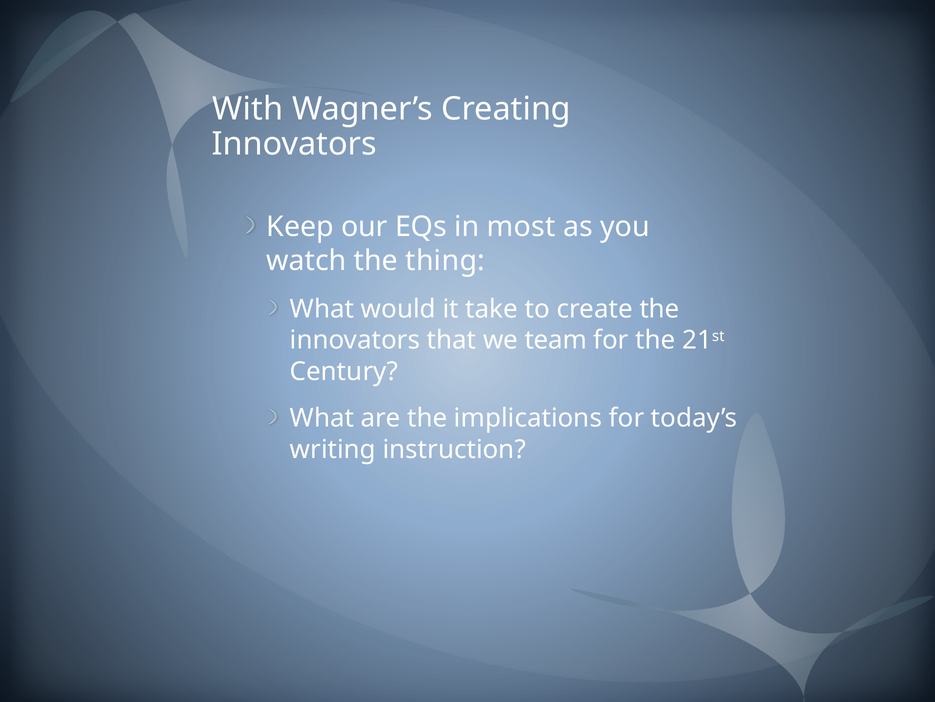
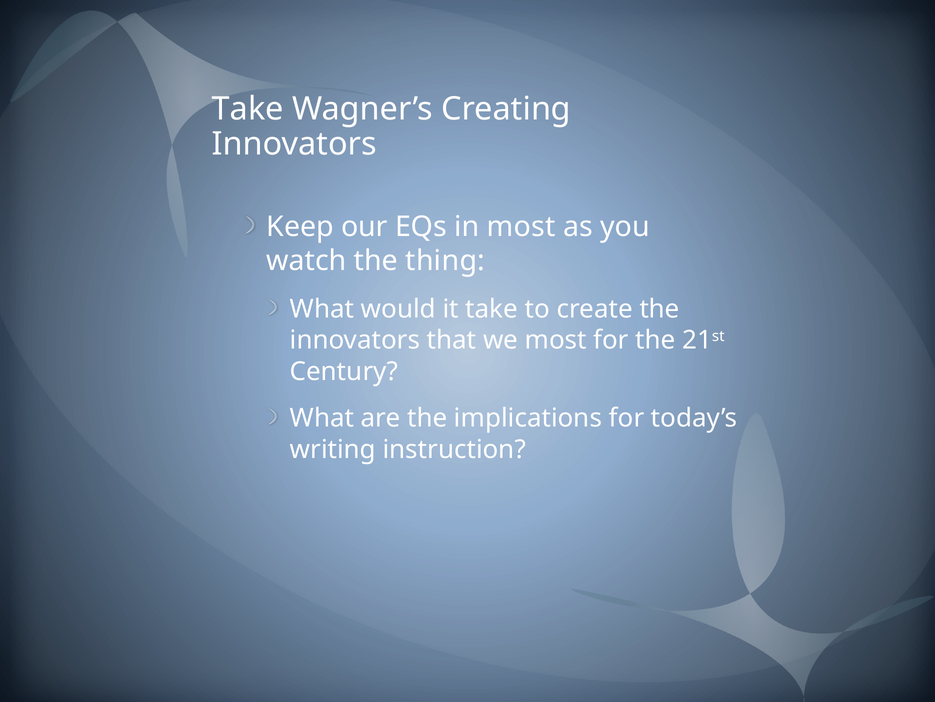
With: With -> Take (248, 109)
we team: team -> most (556, 340)
